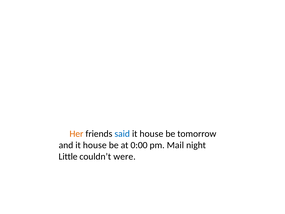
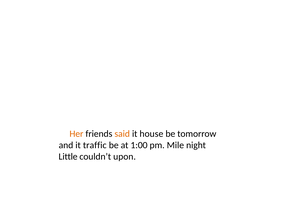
said colour: blue -> orange (122, 134)
and it house: house -> traffic (95, 145)
0:00: 0:00 -> 1:00 (139, 145)
Mail: Mail -> Mile (175, 145)
were: were -> upon (125, 156)
